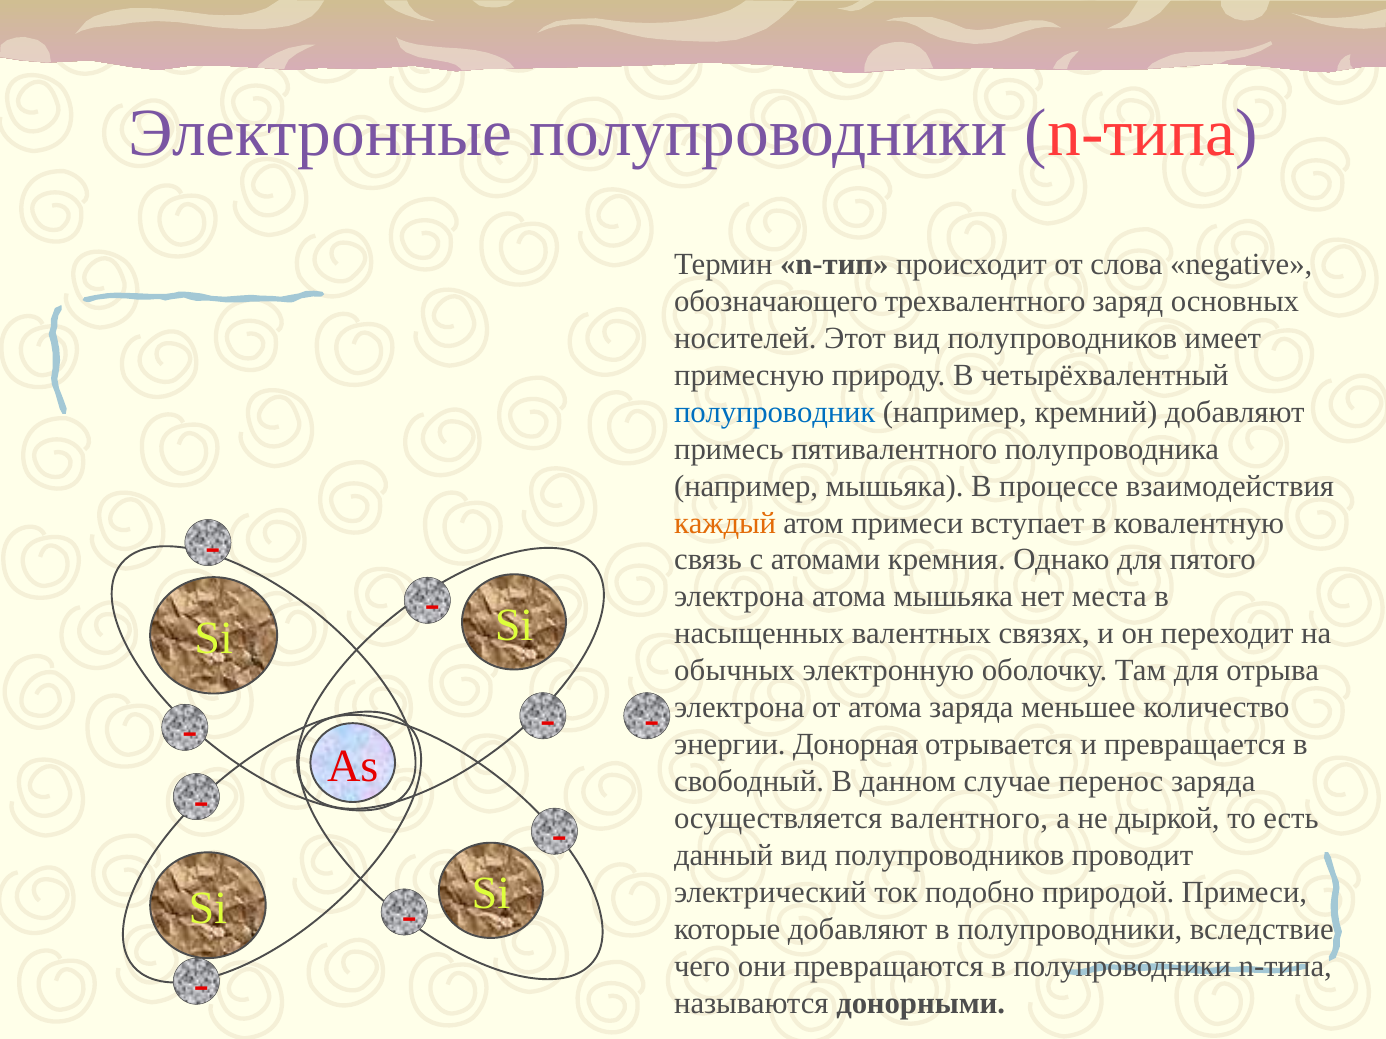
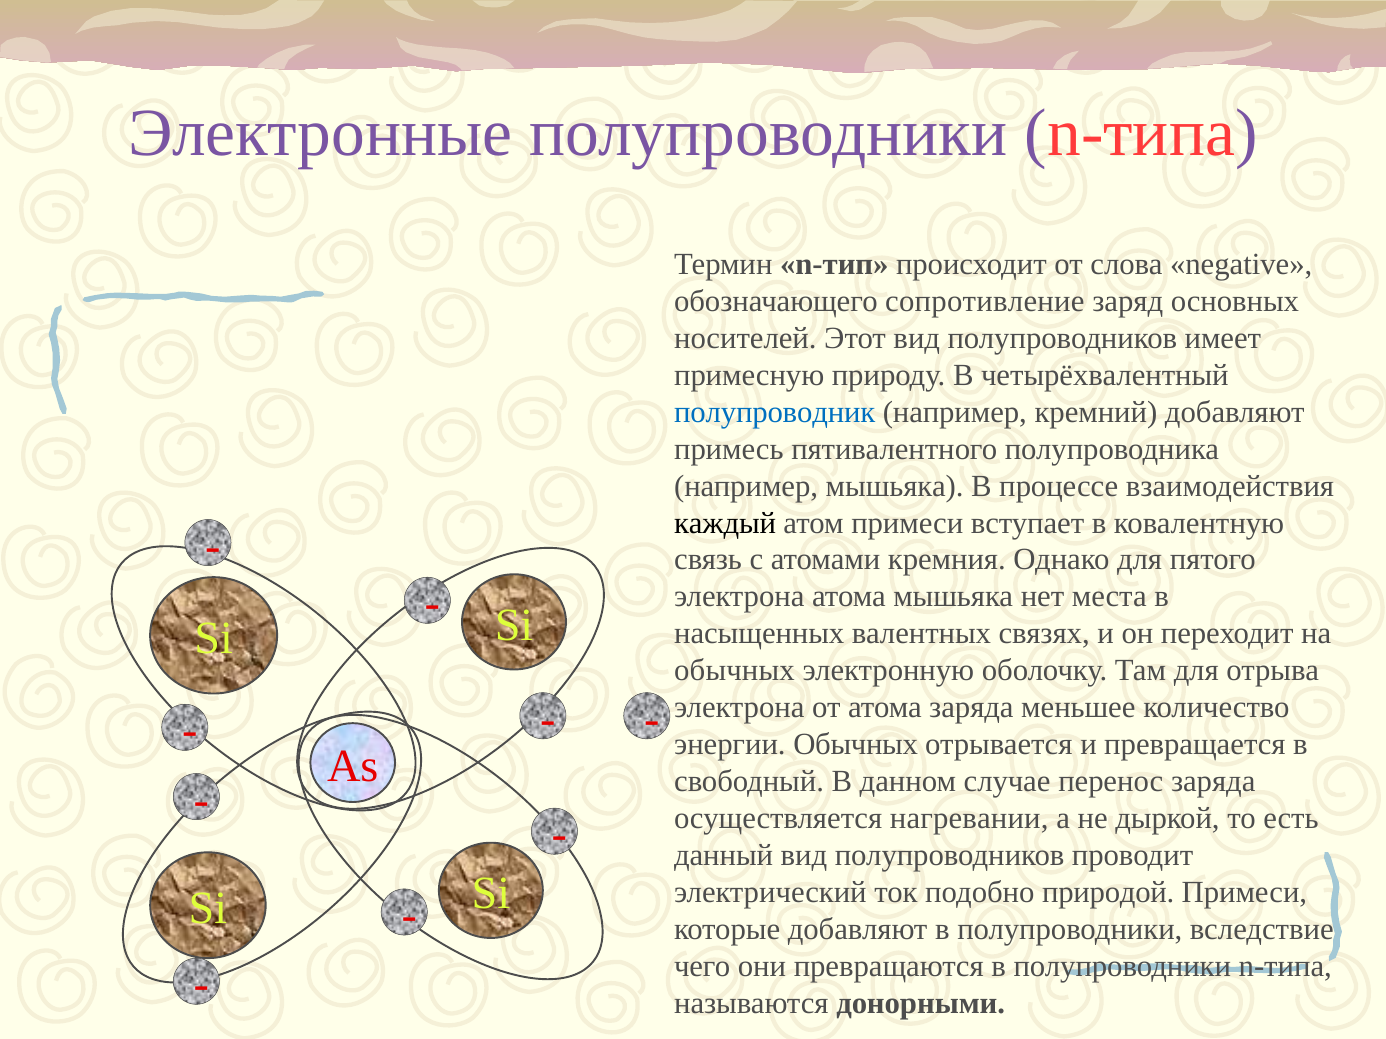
трехвалентного: трехвалентного -> сопротивление (985, 301)
каждый colour: orange -> black (725, 523)
энергии Донорная: Донорная -> Обычных (856, 745)
валентного: валентного -> нагревании (969, 819)
